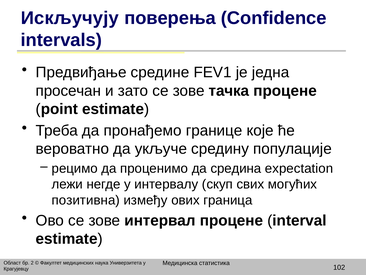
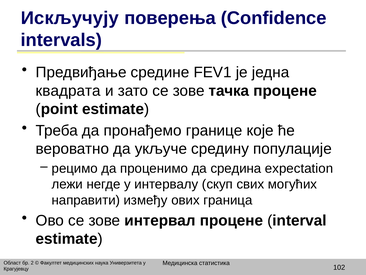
просечан: просечан -> квадрата (68, 91)
позитивна: позитивна -> направити (86, 200)
